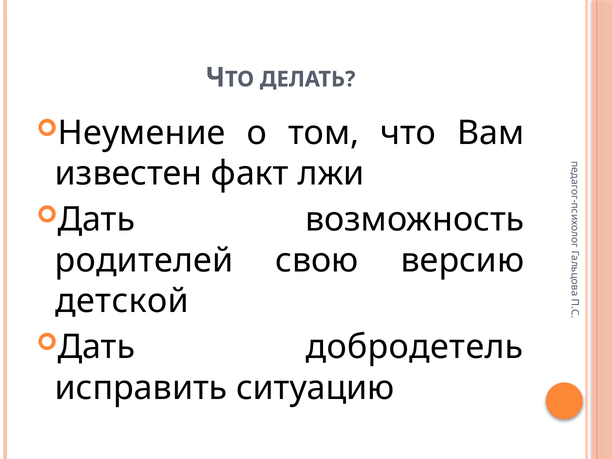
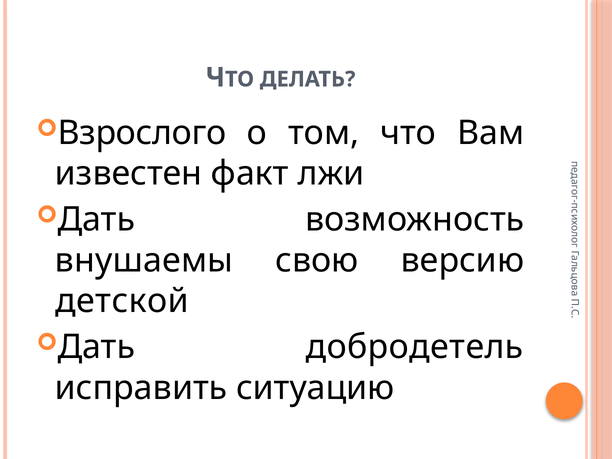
Неумение: Неумение -> Взрослого (142, 133)
родителей: родителей -> внушаемы (144, 260)
